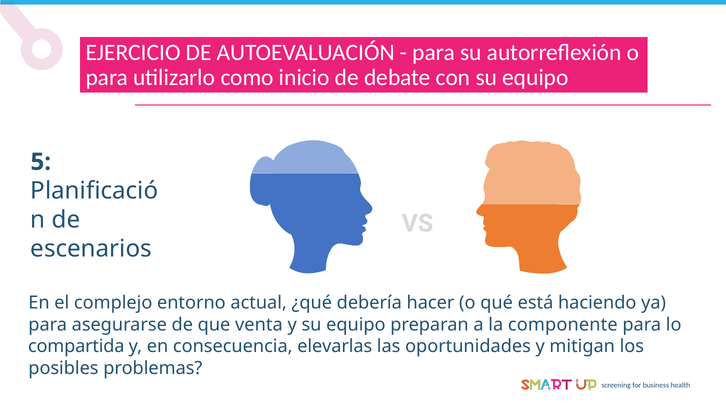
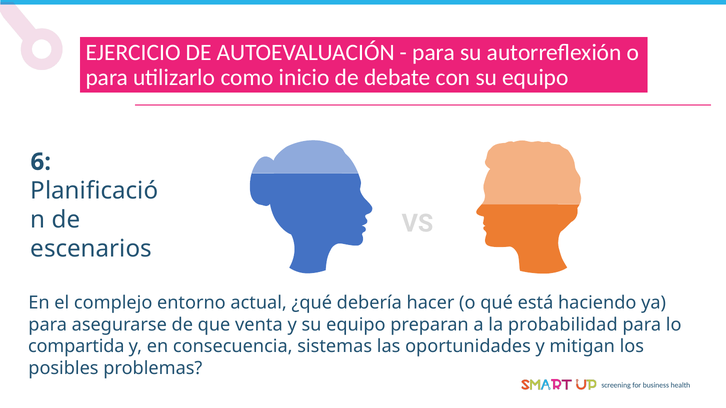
5: 5 -> 6 (41, 162)
componente: componente -> probabilidad (563, 325)
elevarlas: elevarlas -> sistemas (335, 347)
